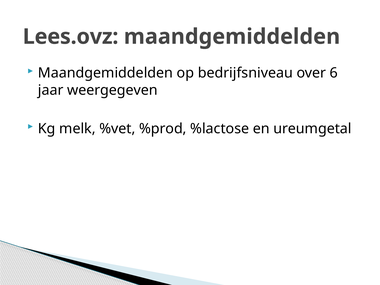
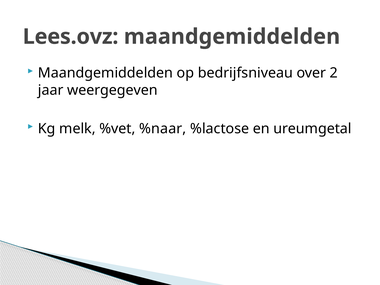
6: 6 -> 2 (334, 73)
%prod: %prod -> %naar (163, 129)
